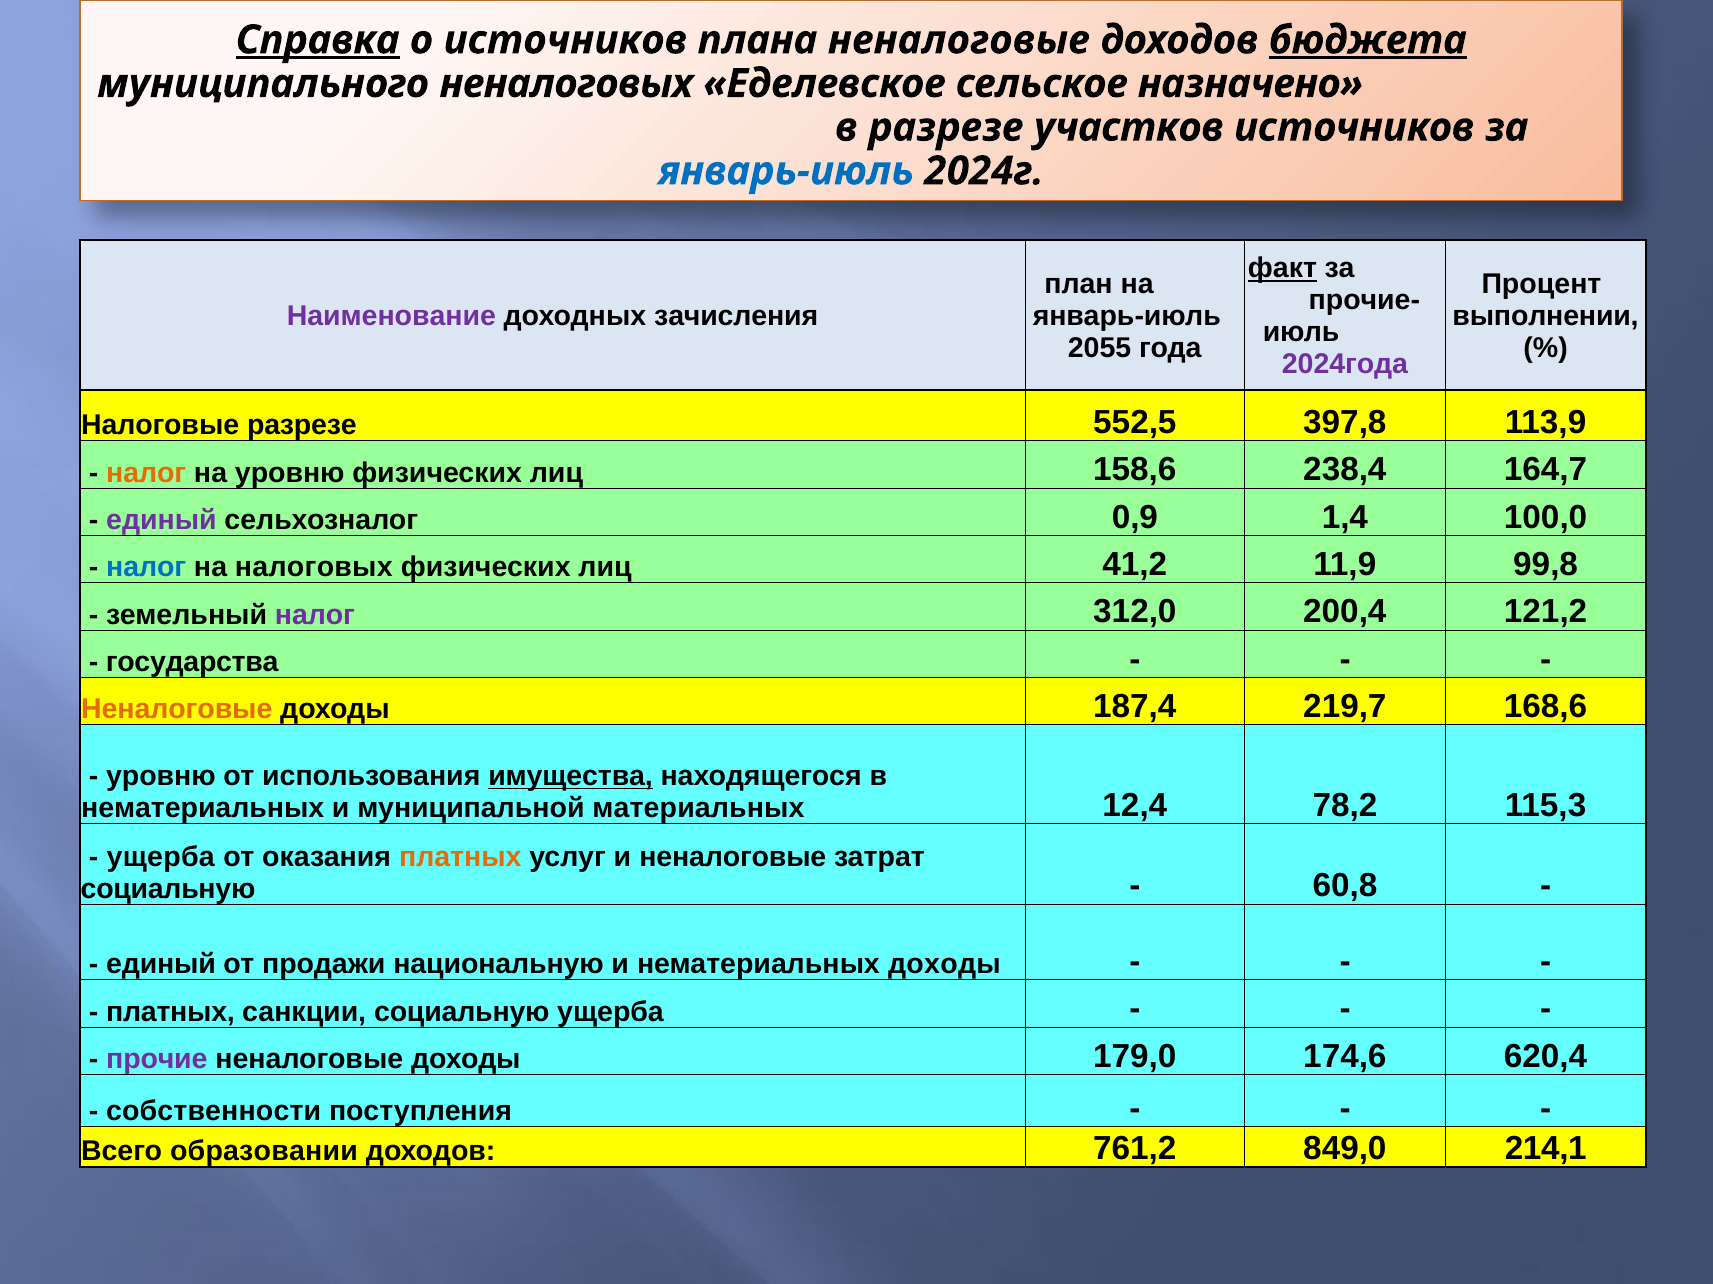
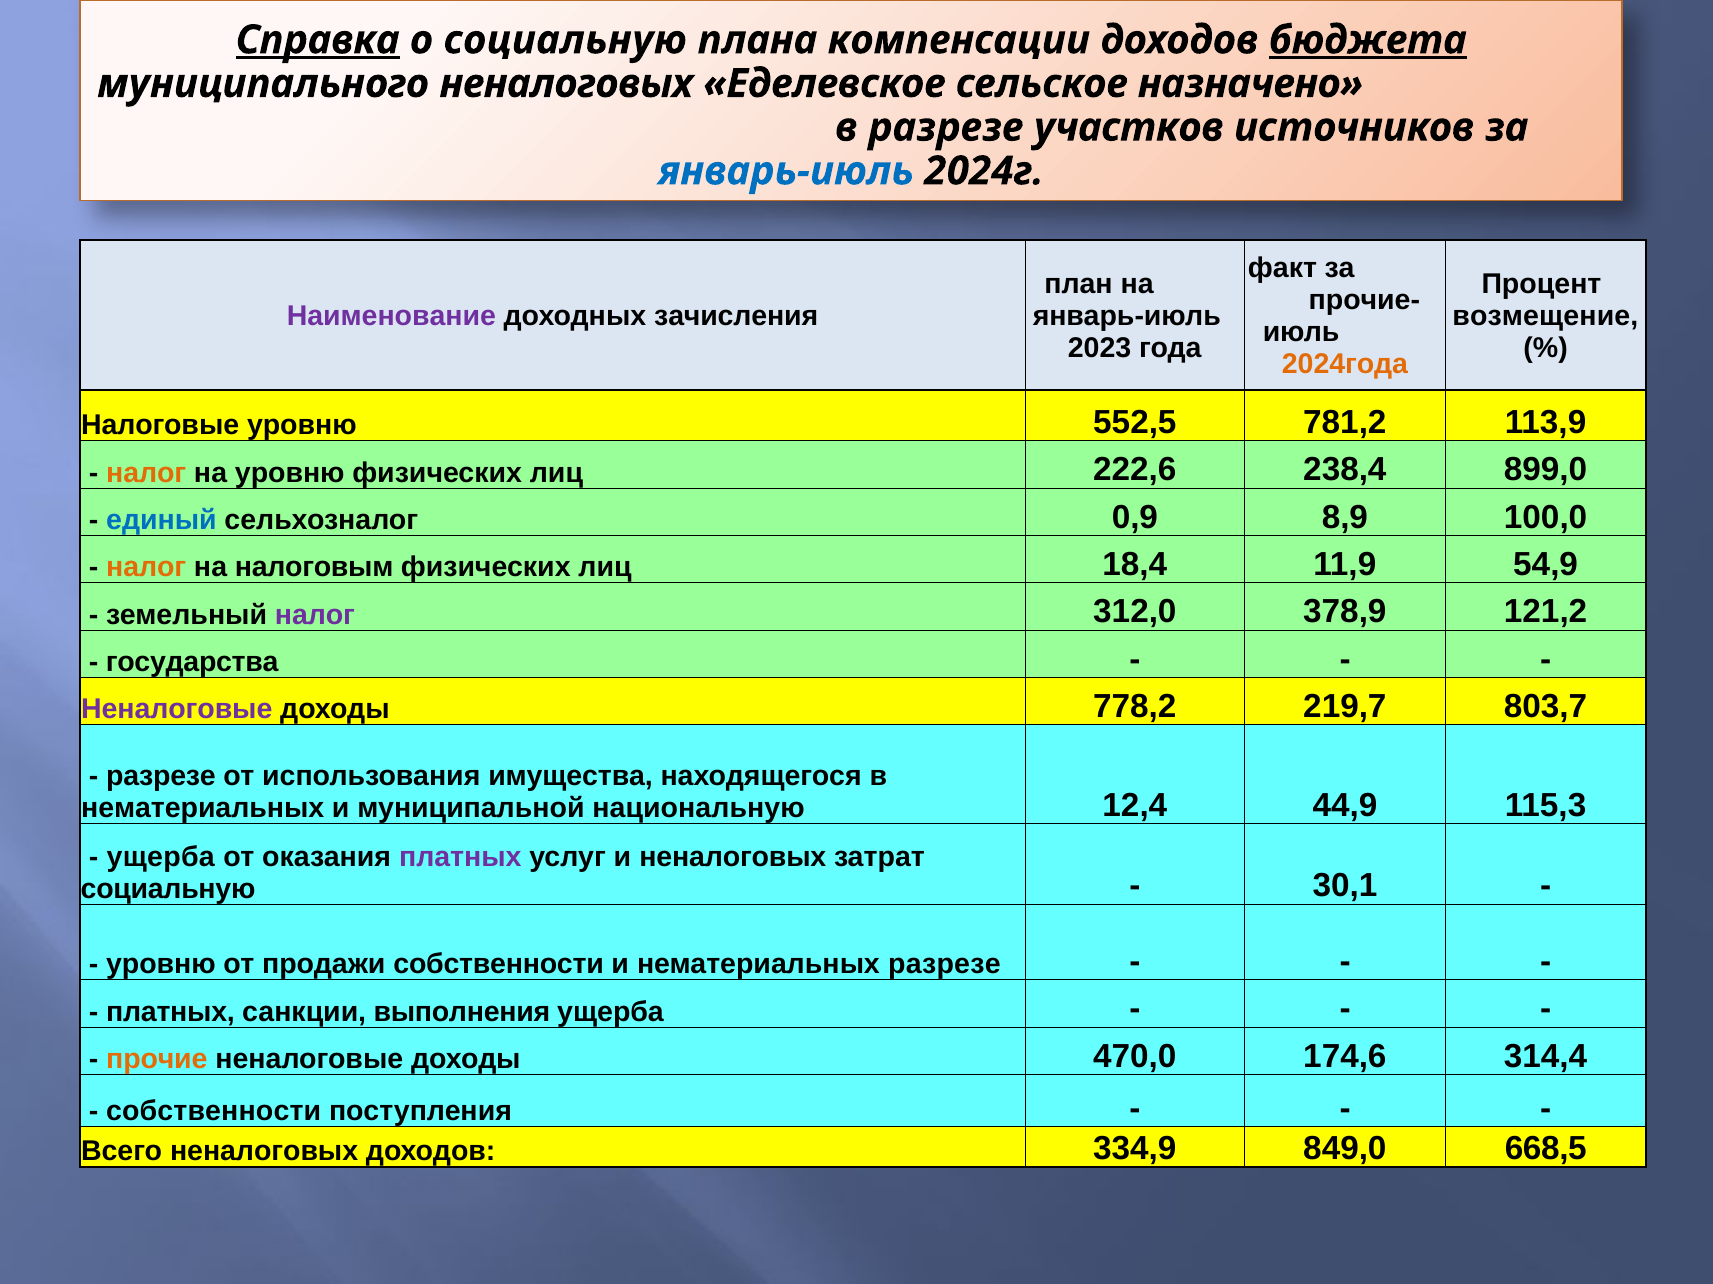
о источников: источников -> социальную (565, 40)
плана неналоговые: неналоговые -> компенсации (959, 40)
факт underline: present -> none (1282, 269)
выполнении: выполнении -> возмещение (1545, 317)
2055: 2055 -> 2023 (1100, 349)
2024года colour: purple -> orange (1345, 365)
Налоговые разрезе: разрезе -> уровню (302, 426)
397,8: 397,8 -> 781,2 (1345, 423)
158,6: 158,6 -> 222,6 (1135, 470)
164,7: 164,7 -> 899,0 (1546, 470)
единый colour: purple -> blue (161, 520)
1,4: 1,4 -> 8,9 (1345, 518)
налог colour: blue -> orange (146, 568)
налоговых: налоговых -> налоговым (314, 568)
41,2: 41,2 -> 18,4 (1135, 565)
99,8: 99,8 -> 54,9 (1546, 565)
200,4: 200,4 -> 378,9 (1345, 612)
Неналоговые colour: orange -> purple (177, 710)
187,4: 187,4 -> 778,2 (1135, 707)
168,6: 168,6 -> 803,7 (1546, 707)
уровню: уровню -> разрезе (161, 777)
имущества underline: present -> none (571, 777)
материальных: материальных -> национальную (699, 809)
78,2: 78,2 -> 44,9 (1345, 806)
платных colour: orange -> purple (460, 857)
и неналоговые: неналоговые -> неналоговых (733, 857)
60,8: 60,8 -> 30,1 (1345, 887)
единый: единый -> уровню (161, 965)
продажи национальную: национальную -> собственности (499, 965)
нематериальных доходы: доходы -> разрезе (944, 965)
санкции социальную: социальную -> выполнения (462, 1012)
прочие colour: purple -> orange (157, 1060)
179,0: 179,0 -> 470,0 (1135, 1057)
620,4: 620,4 -> 314,4 (1546, 1057)
Всего образовании: образовании -> неналоговых (264, 1152)
761,2: 761,2 -> 334,9 (1135, 1150)
214,1: 214,1 -> 668,5 (1546, 1150)
